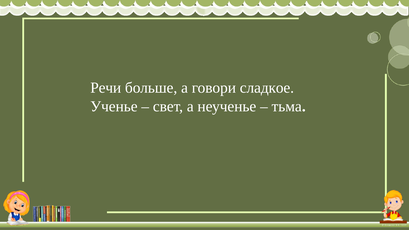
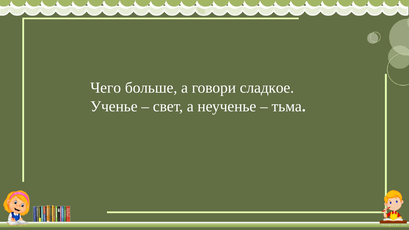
Речи: Речи -> Чего (106, 88)
